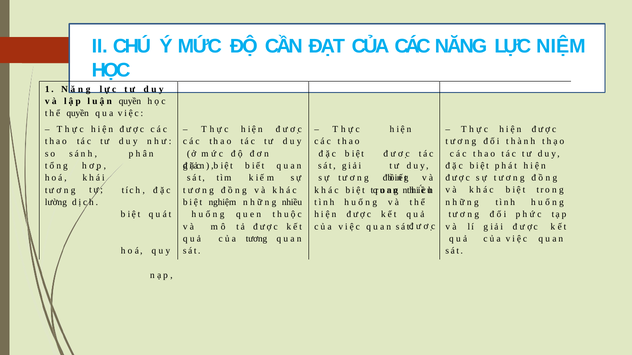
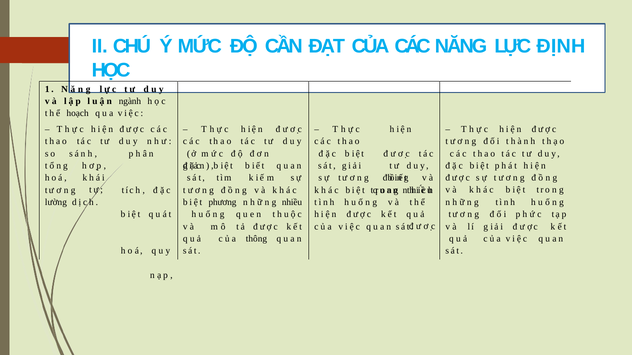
NIỆM: NIỆM -> ĐỊNH (561, 46)
quyền: quyền -> ngành (130, 101)
thể quyền: quyền -> hoạch (78, 113)
nghiệm: nghiệm -> phương (222, 203)
tương: tương -> thông (256, 239)
